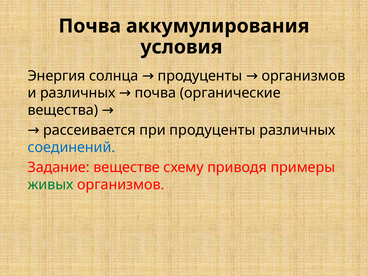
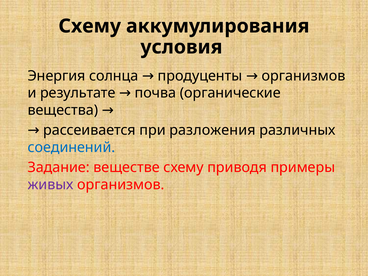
Почва: Почва -> Схему (90, 26)
и различных: различных -> результате (78, 93)
при продуценты: продуценты -> разложения (212, 130)
живых colour: green -> purple (50, 185)
